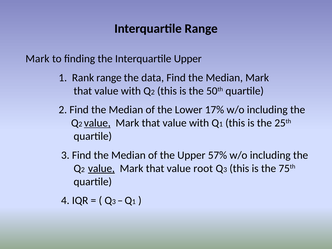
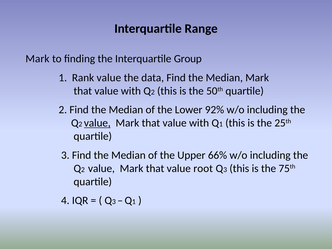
Interquartile Upper: Upper -> Group (188, 59)
Rank range: range -> value (109, 78)
17%: 17% -> 92% (215, 110)
57%: 57% -> 66% (217, 155)
value underline: present -> none (101, 168)
